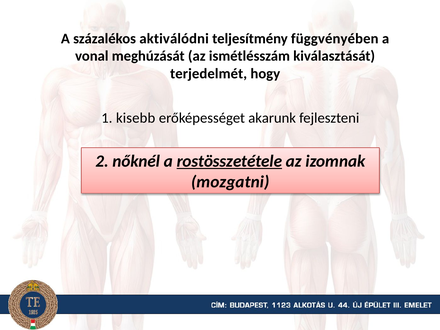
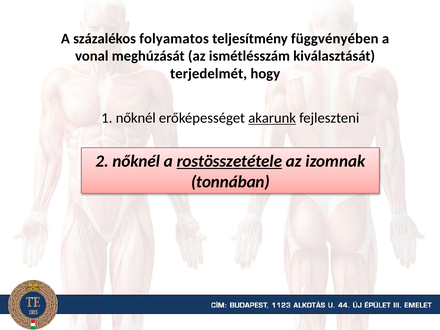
aktiválódni: aktiválódni -> folyamatos (174, 39)
1 kisebb: kisebb -> nőknél (136, 118)
akarunk underline: none -> present (272, 118)
mozgatni: mozgatni -> tonnában (230, 182)
